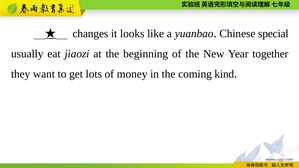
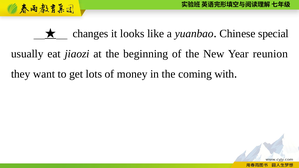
together: together -> reunion (270, 54)
kind: kind -> with (224, 74)
